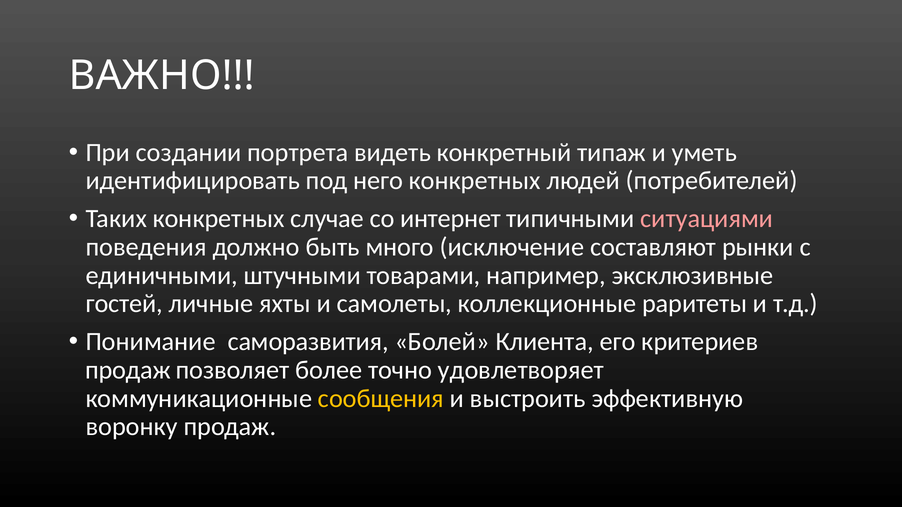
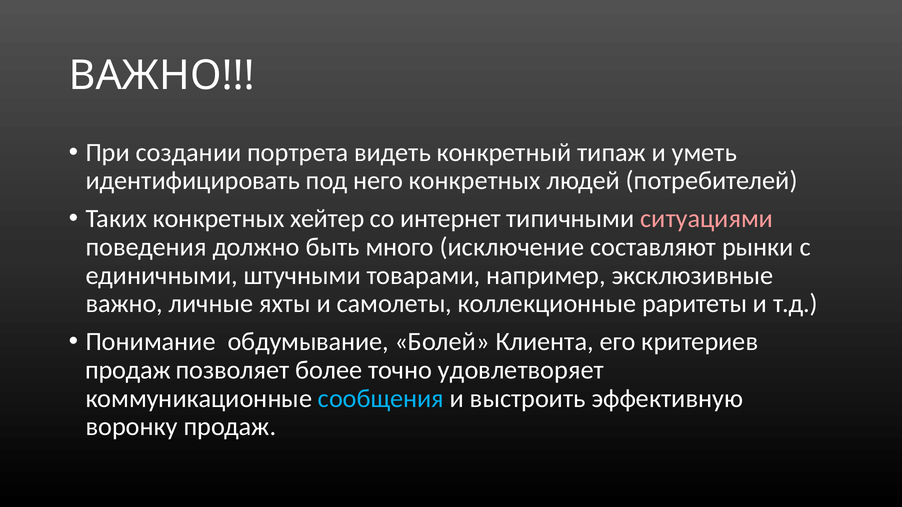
случае: случае -> хейтер (327, 219)
гостей: гостей -> важно (124, 304)
саморазвития: саморазвития -> обдумывание (308, 342)
сообщения colour: yellow -> light blue (381, 399)
